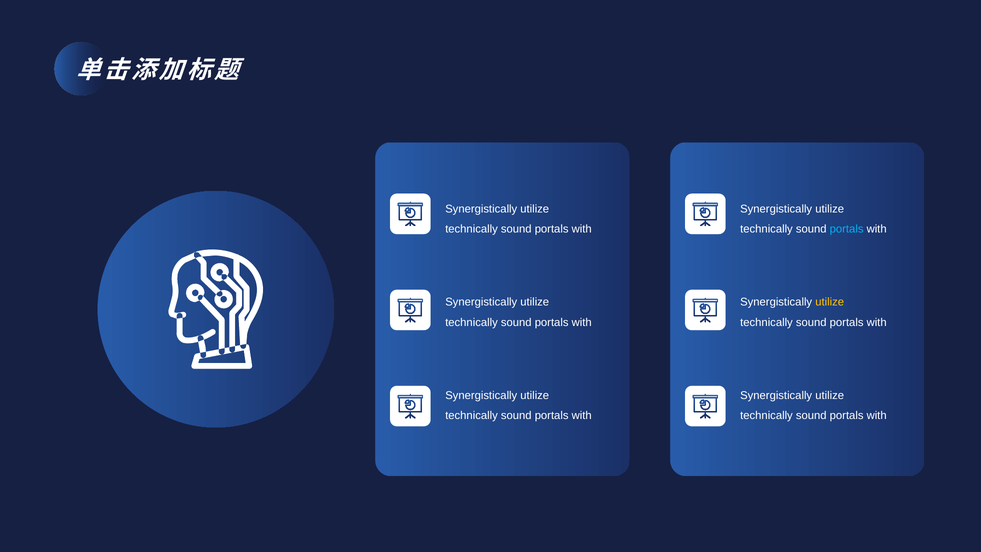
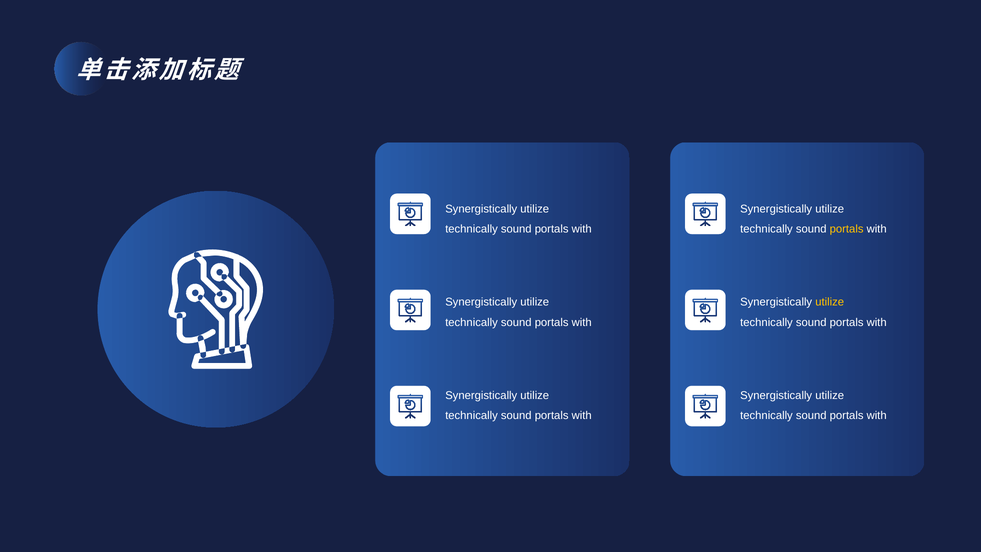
portals colour: light blue -> yellow (847, 229)
